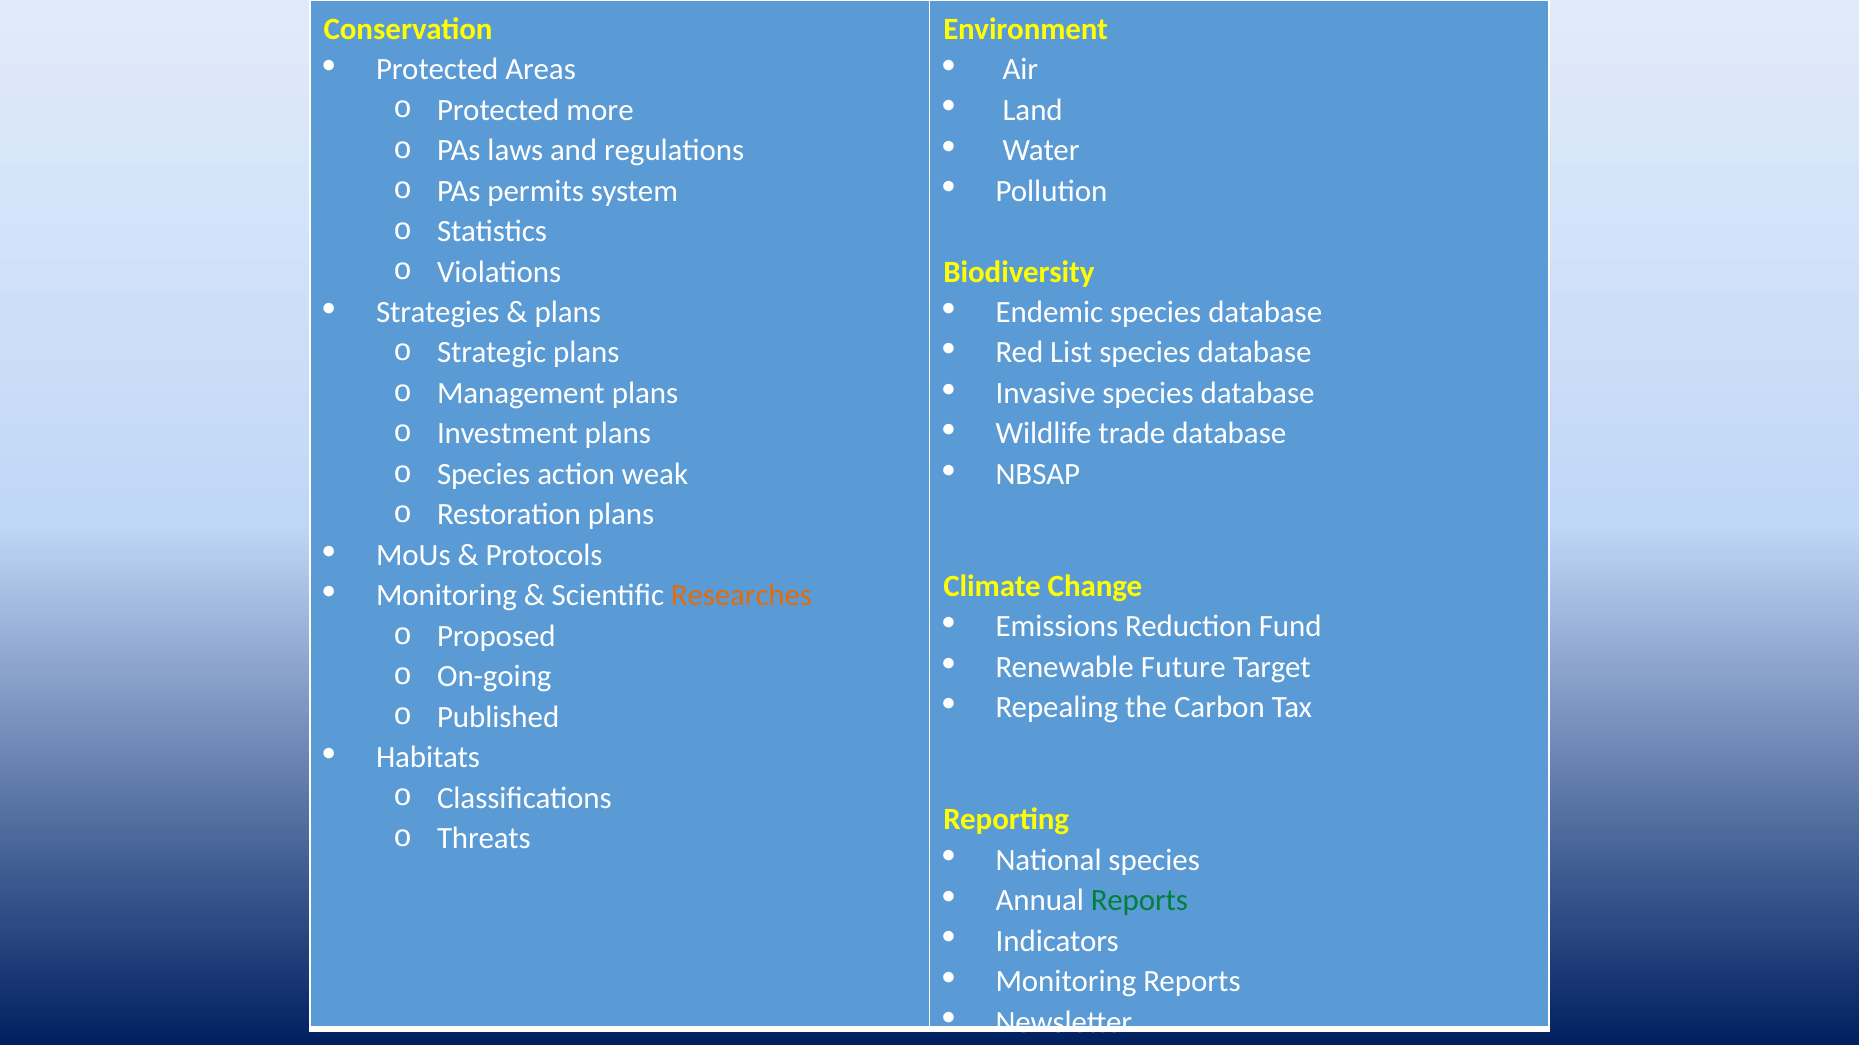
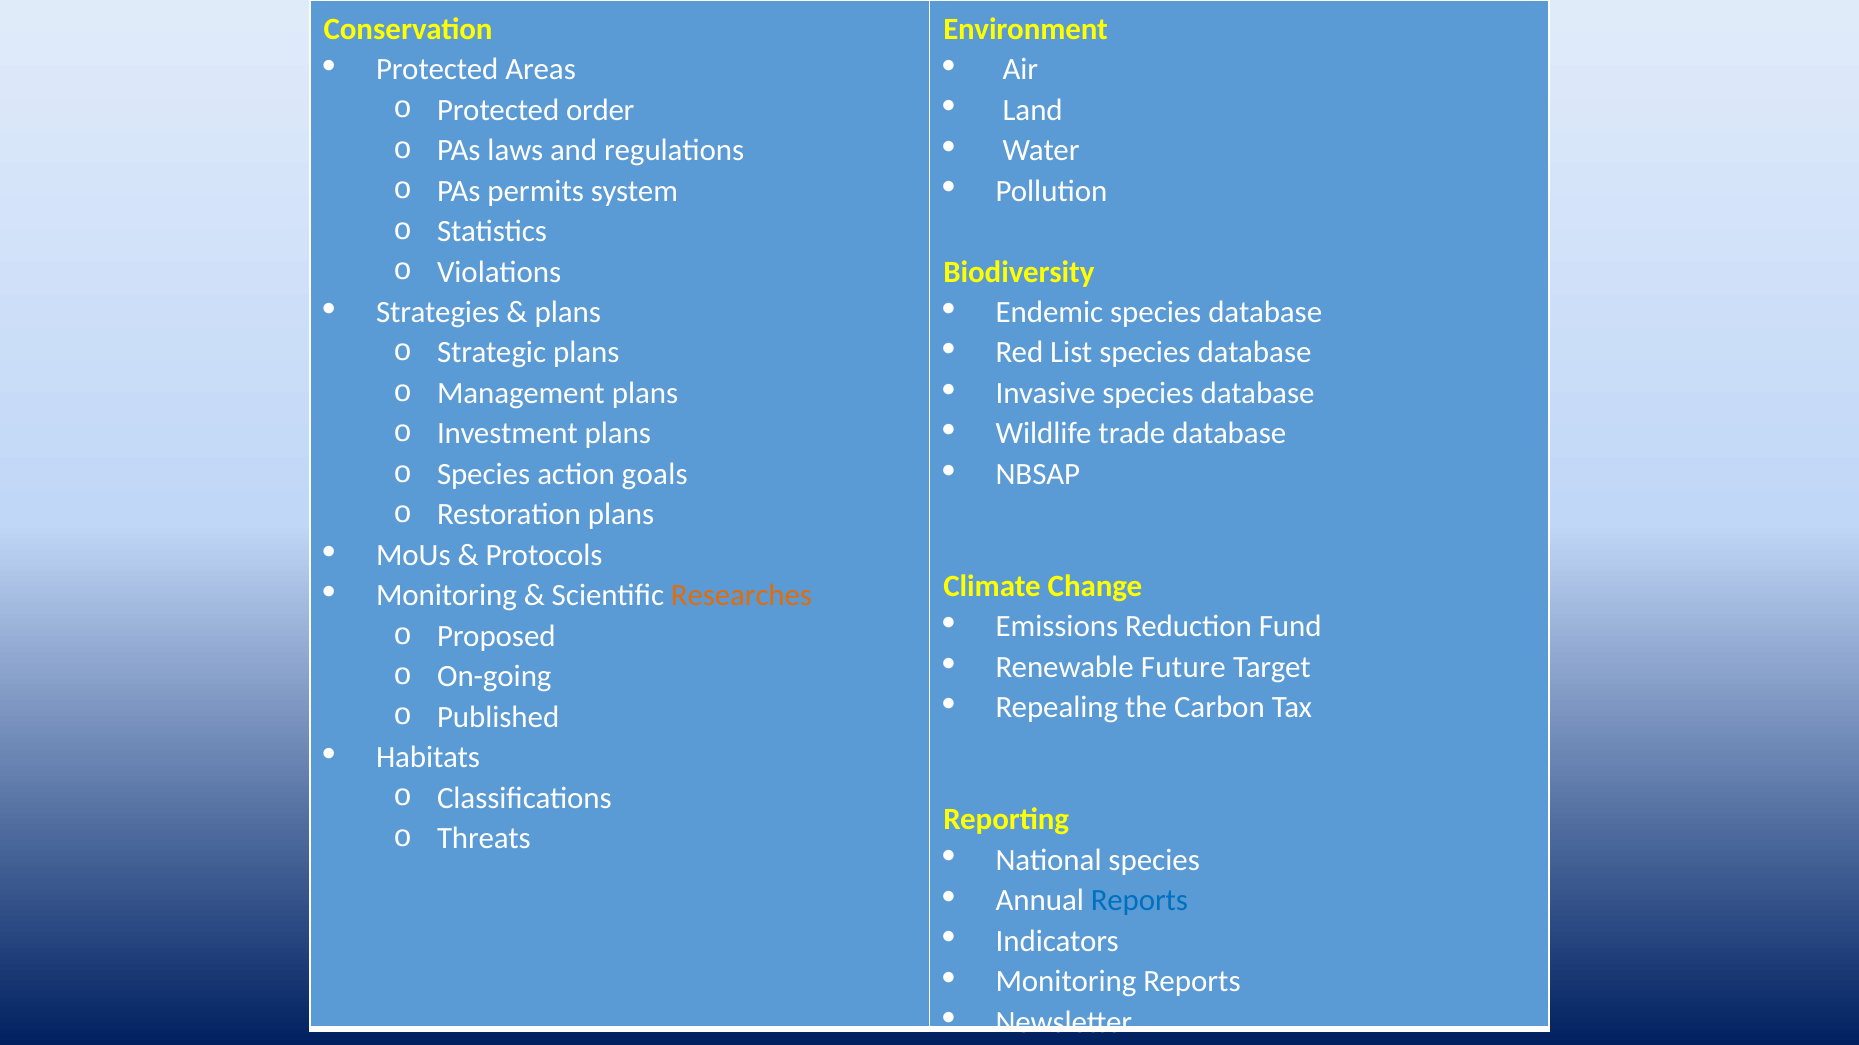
more: more -> order (600, 110)
weak: weak -> goals (655, 475)
Reports colour: green -> blue (1139, 901)
